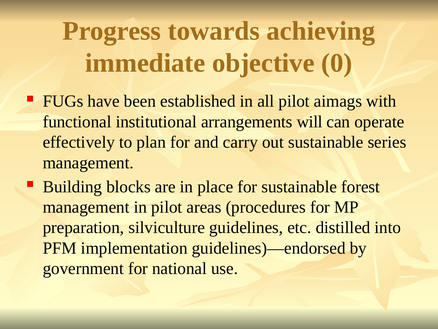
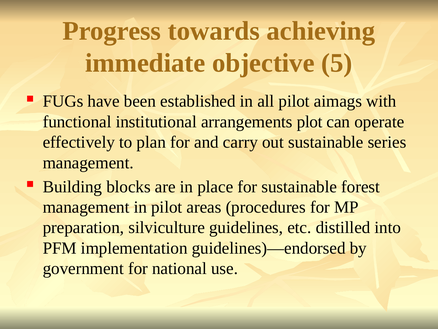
0: 0 -> 5 (337, 63)
will: will -> plot (310, 122)
